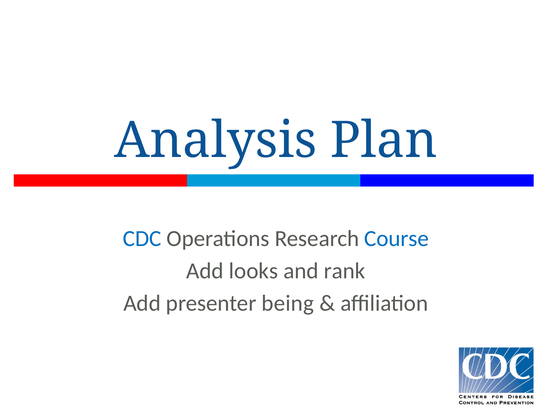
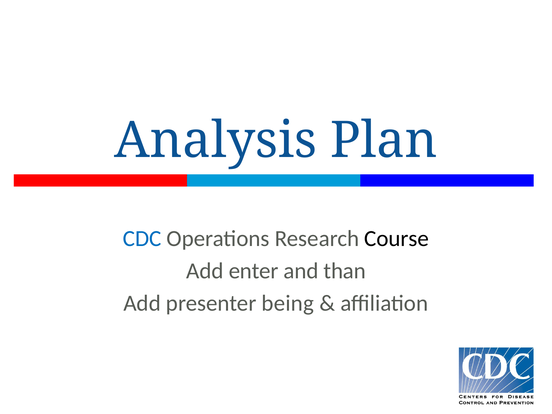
Course colour: blue -> black (397, 239)
looks: looks -> enter (254, 271)
rank: rank -> than (345, 271)
